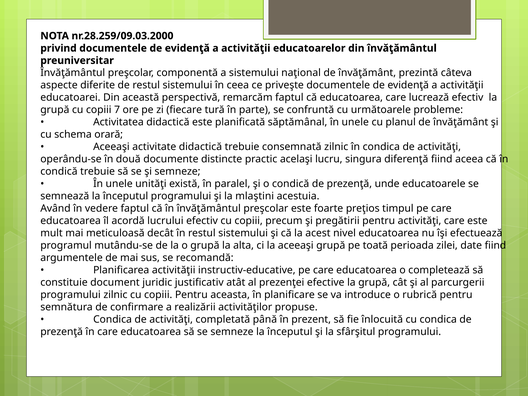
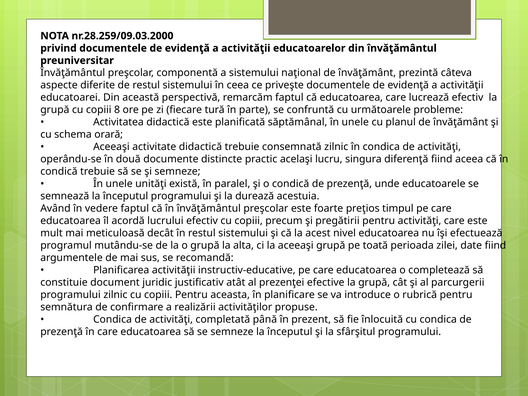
7: 7 -> 8 (117, 110)
mlaştini: mlaştini -> durează (255, 196)
